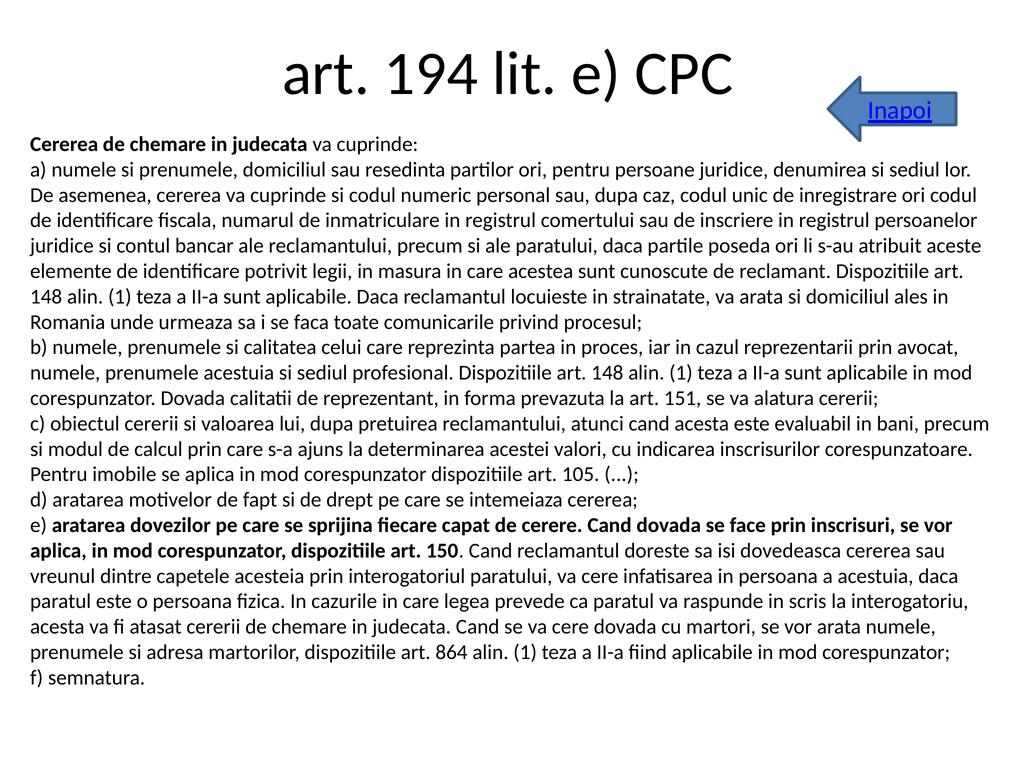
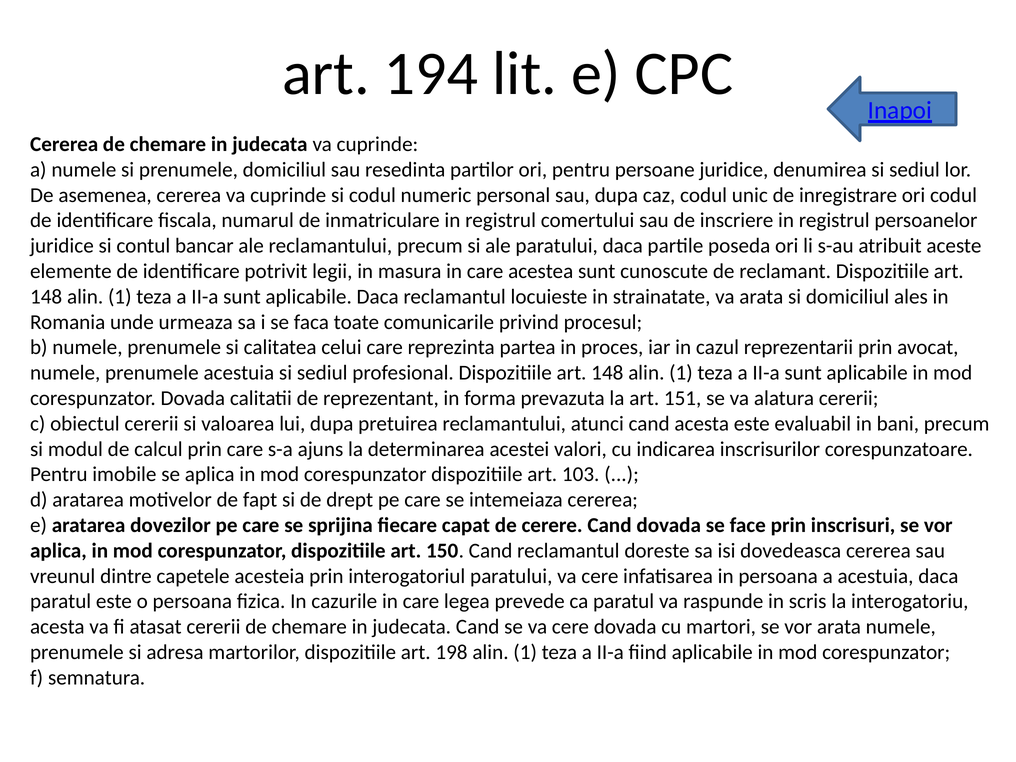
105: 105 -> 103 (581, 474)
864: 864 -> 198 (451, 652)
